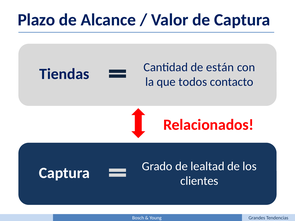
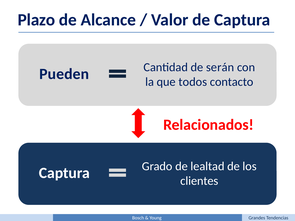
están: están -> serán (220, 67)
Tiendas: Tiendas -> Pueden (64, 74)
